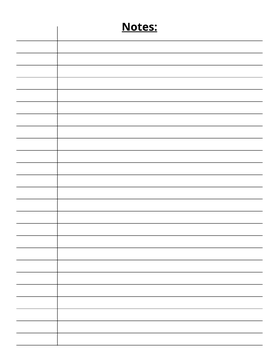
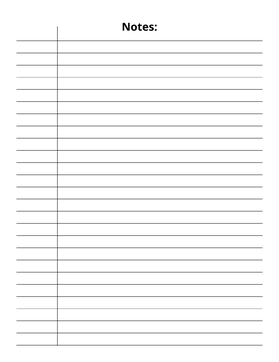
Notes underline: present -> none (139, 27)
